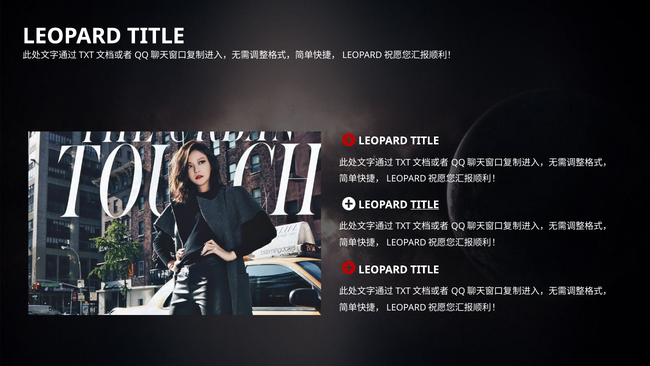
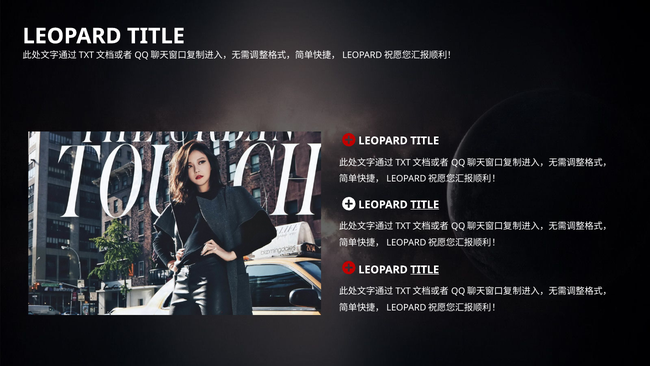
TITLE underline: none -> present (425, 269)
